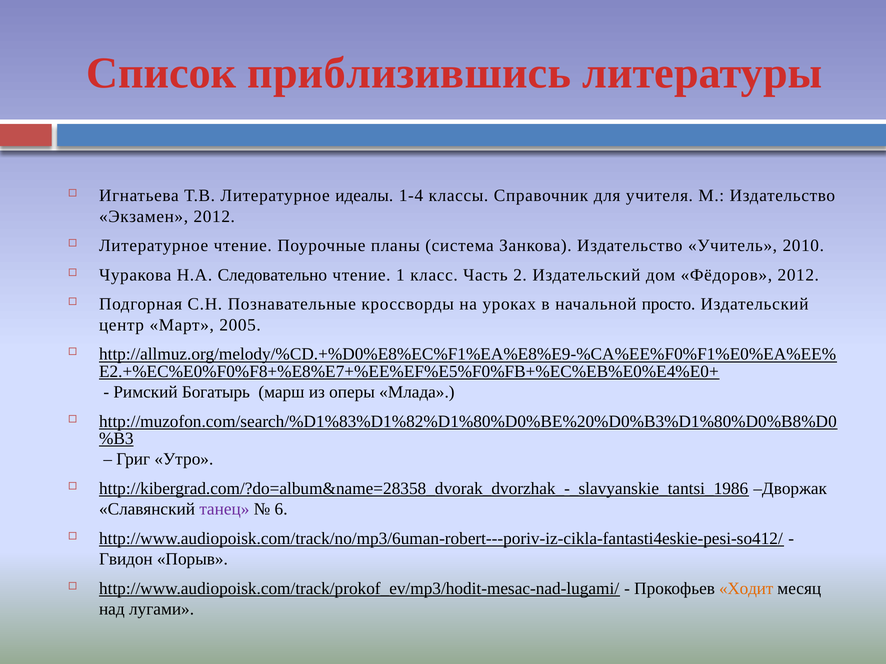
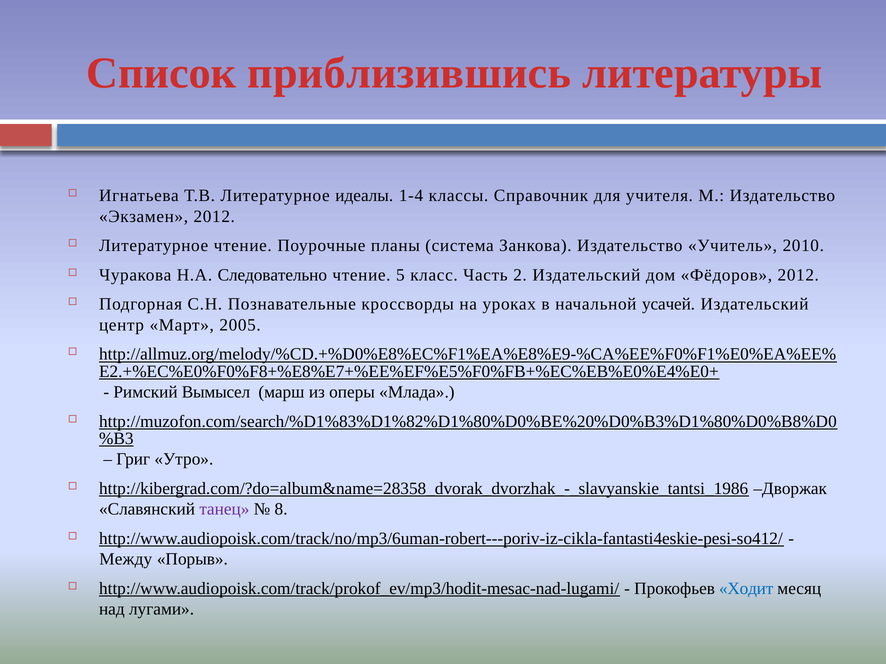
1: 1 -> 5 (400, 275)
просто: просто -> усачей (669, 304)
Богатырь: Богатырь -> Вымысел (216, 392)
6: 6 -> 8 (281, 510)
Гвидон: Гвидон -> Между (126, 560)
Ходит colour: orange -> blue (746, 589)
